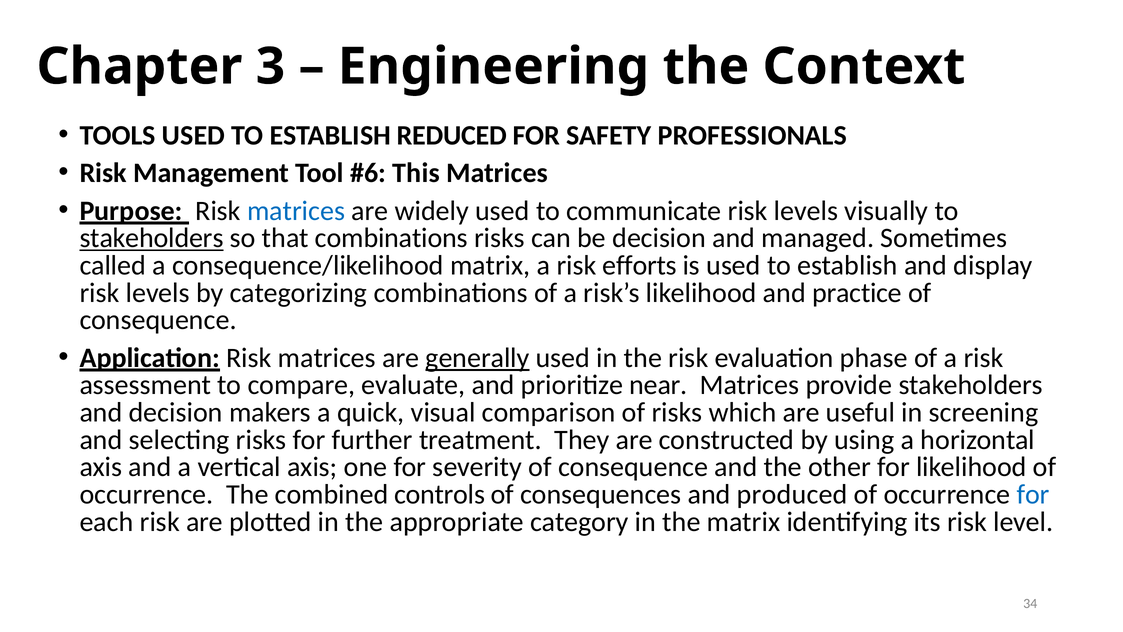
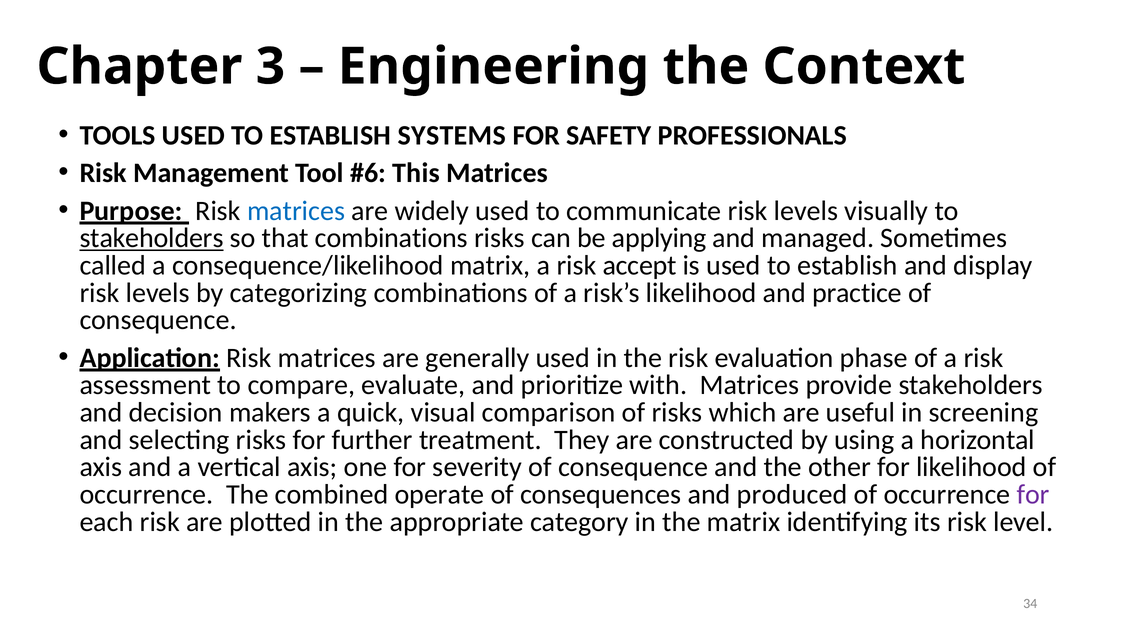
REDUCED: REDUCED -> SYSTEMS (452, 135)
be decision: decision -> applying (659, 238)
efforts: efforts -> accept (640, 265)
generally underline: present -> none (477, 358)
near: near -> with (658, 385)
controls: controls -> operate (439, 494)
for colour: blue -> purple (1033, 494)
